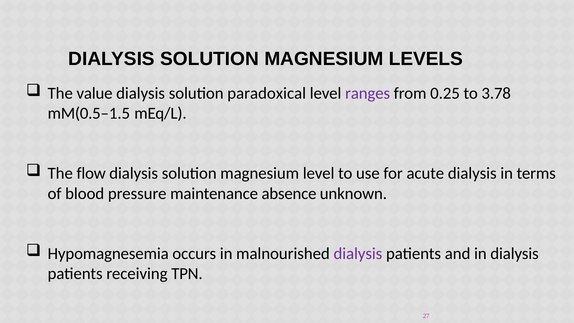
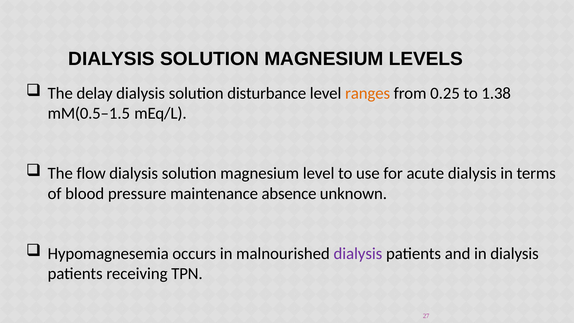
value: value -> delay (95, 93)
paradoxical: paradoxical -> disturbance (267, 93)
ranges colour: purple -> orange (368, 93)
3.78: 3.78 -> 1.38 (496, 93)
